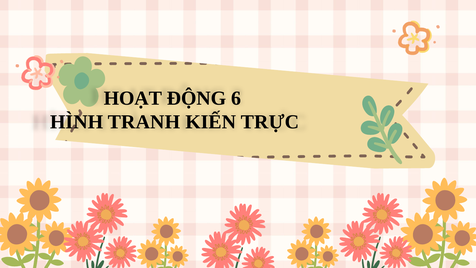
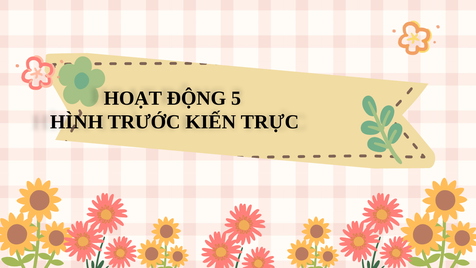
6: 6 -> 5 (236, 98)
TRANH: TRANH -> TRƯỚC (144, 122)
